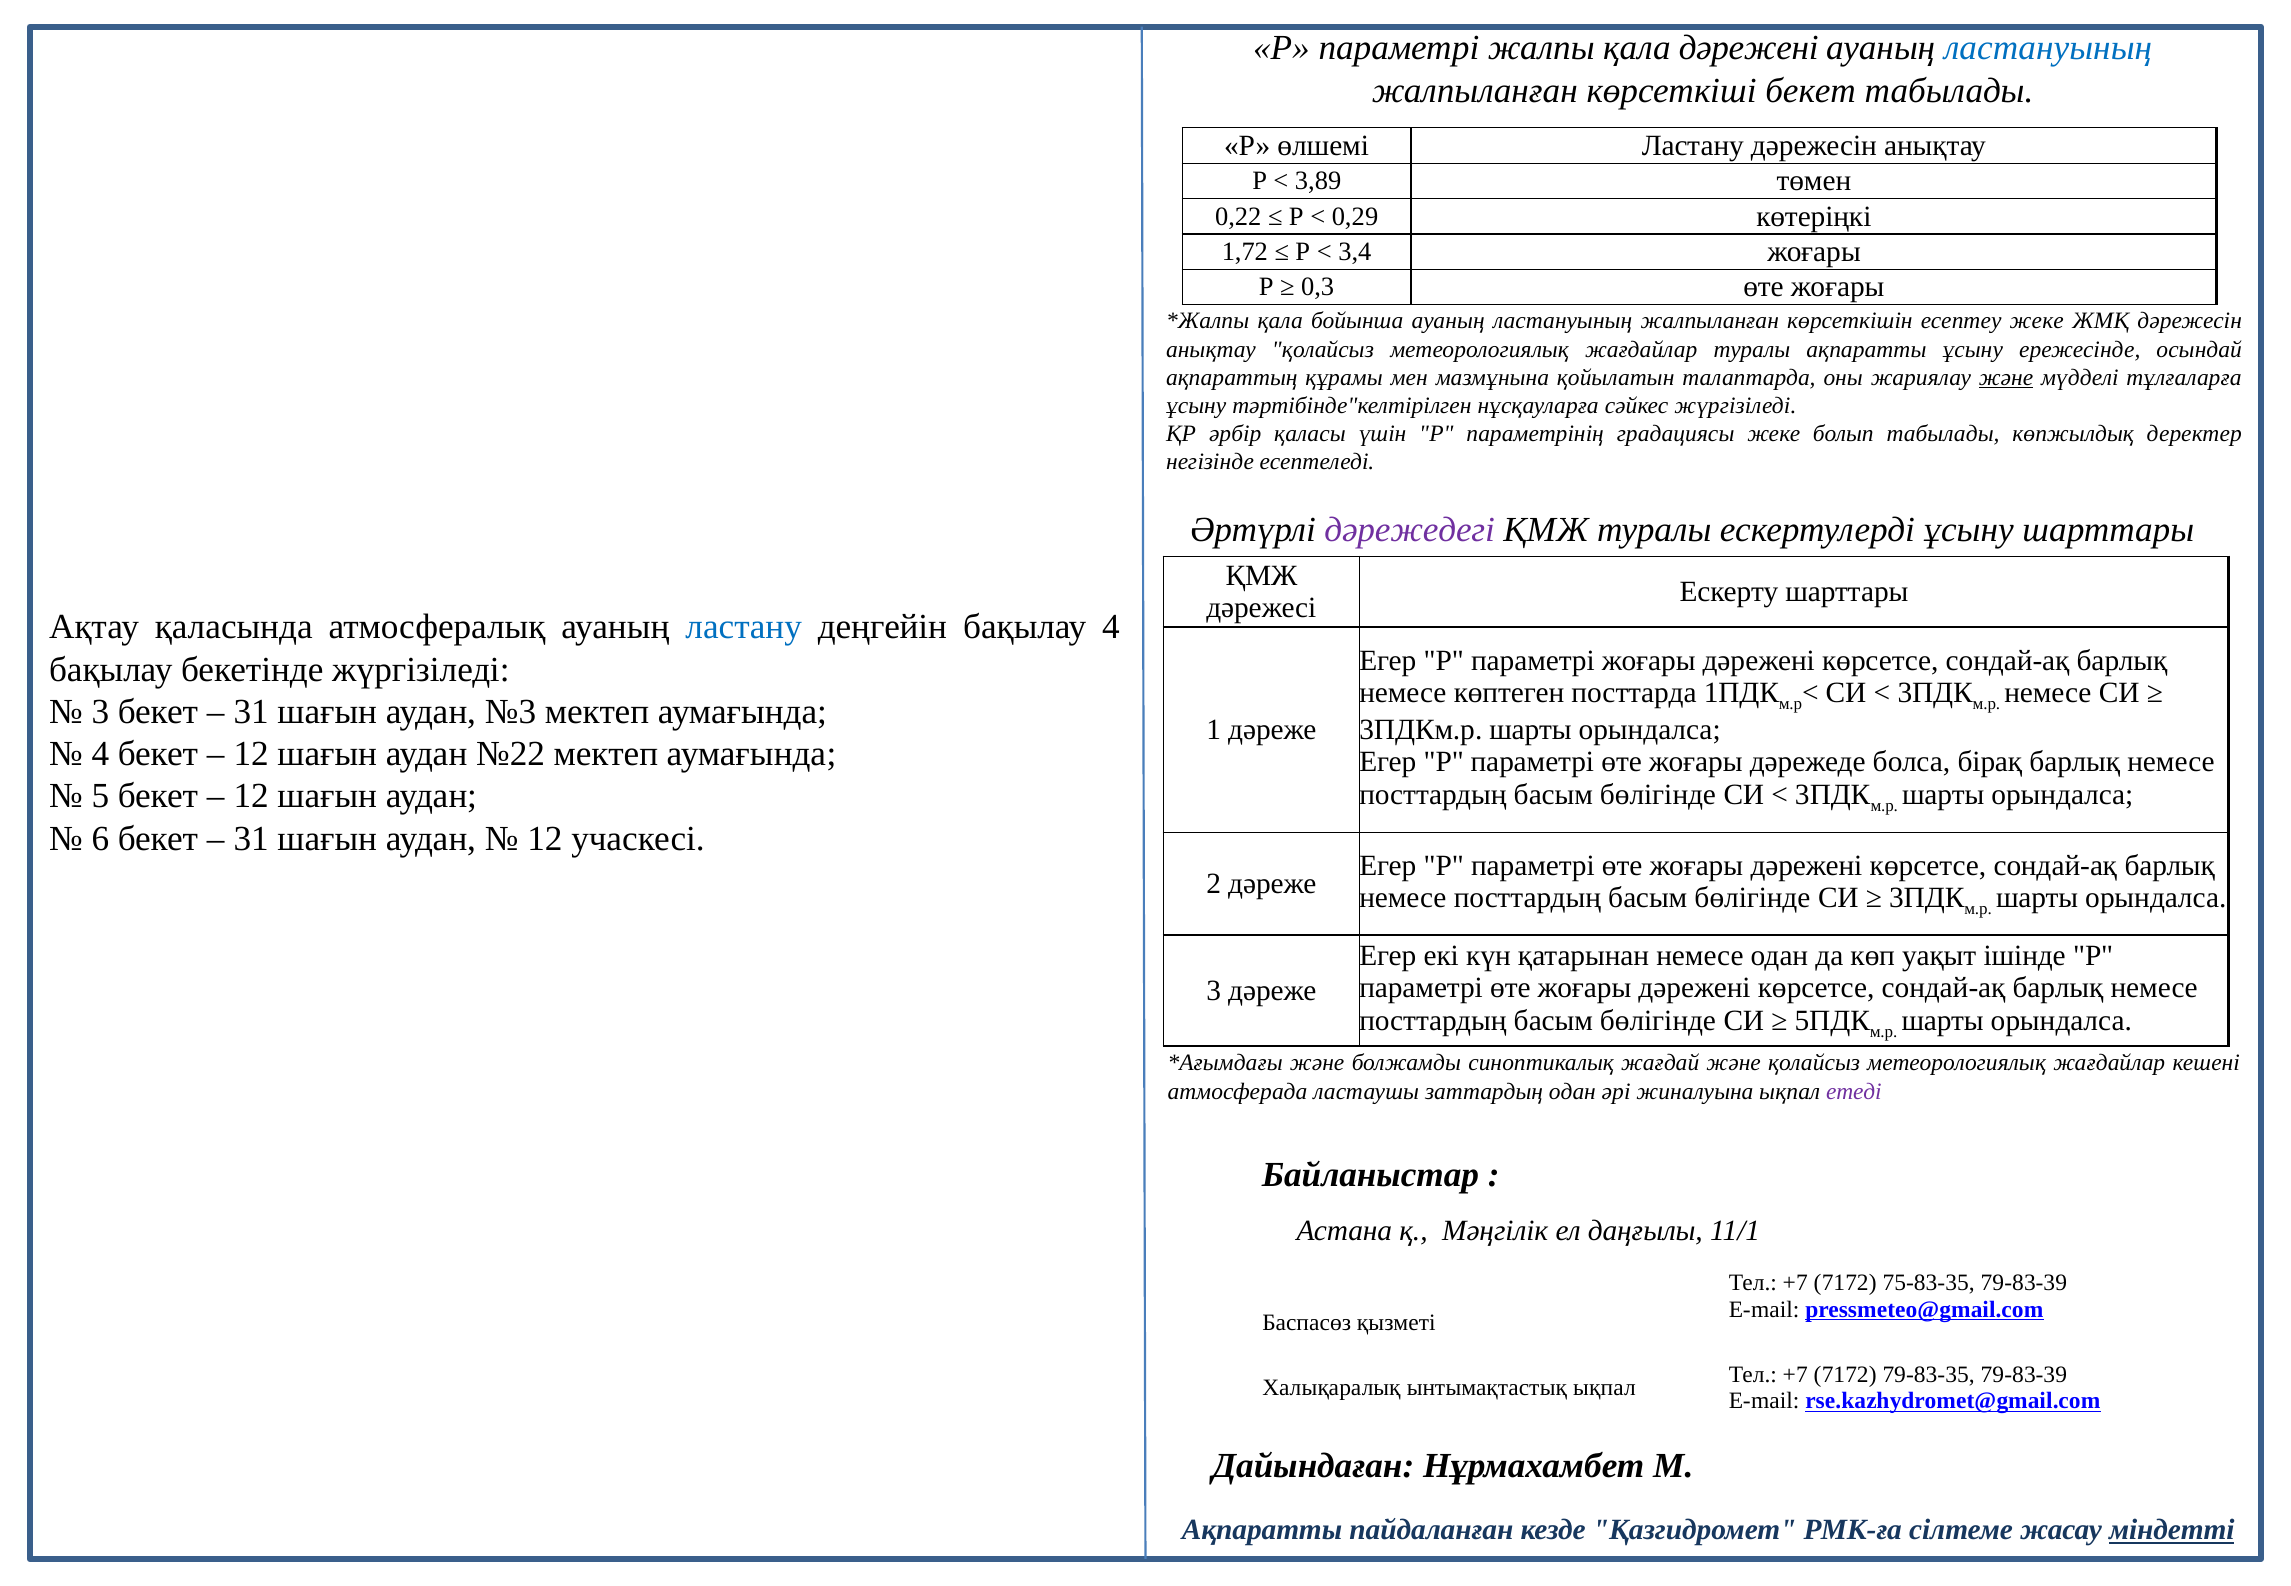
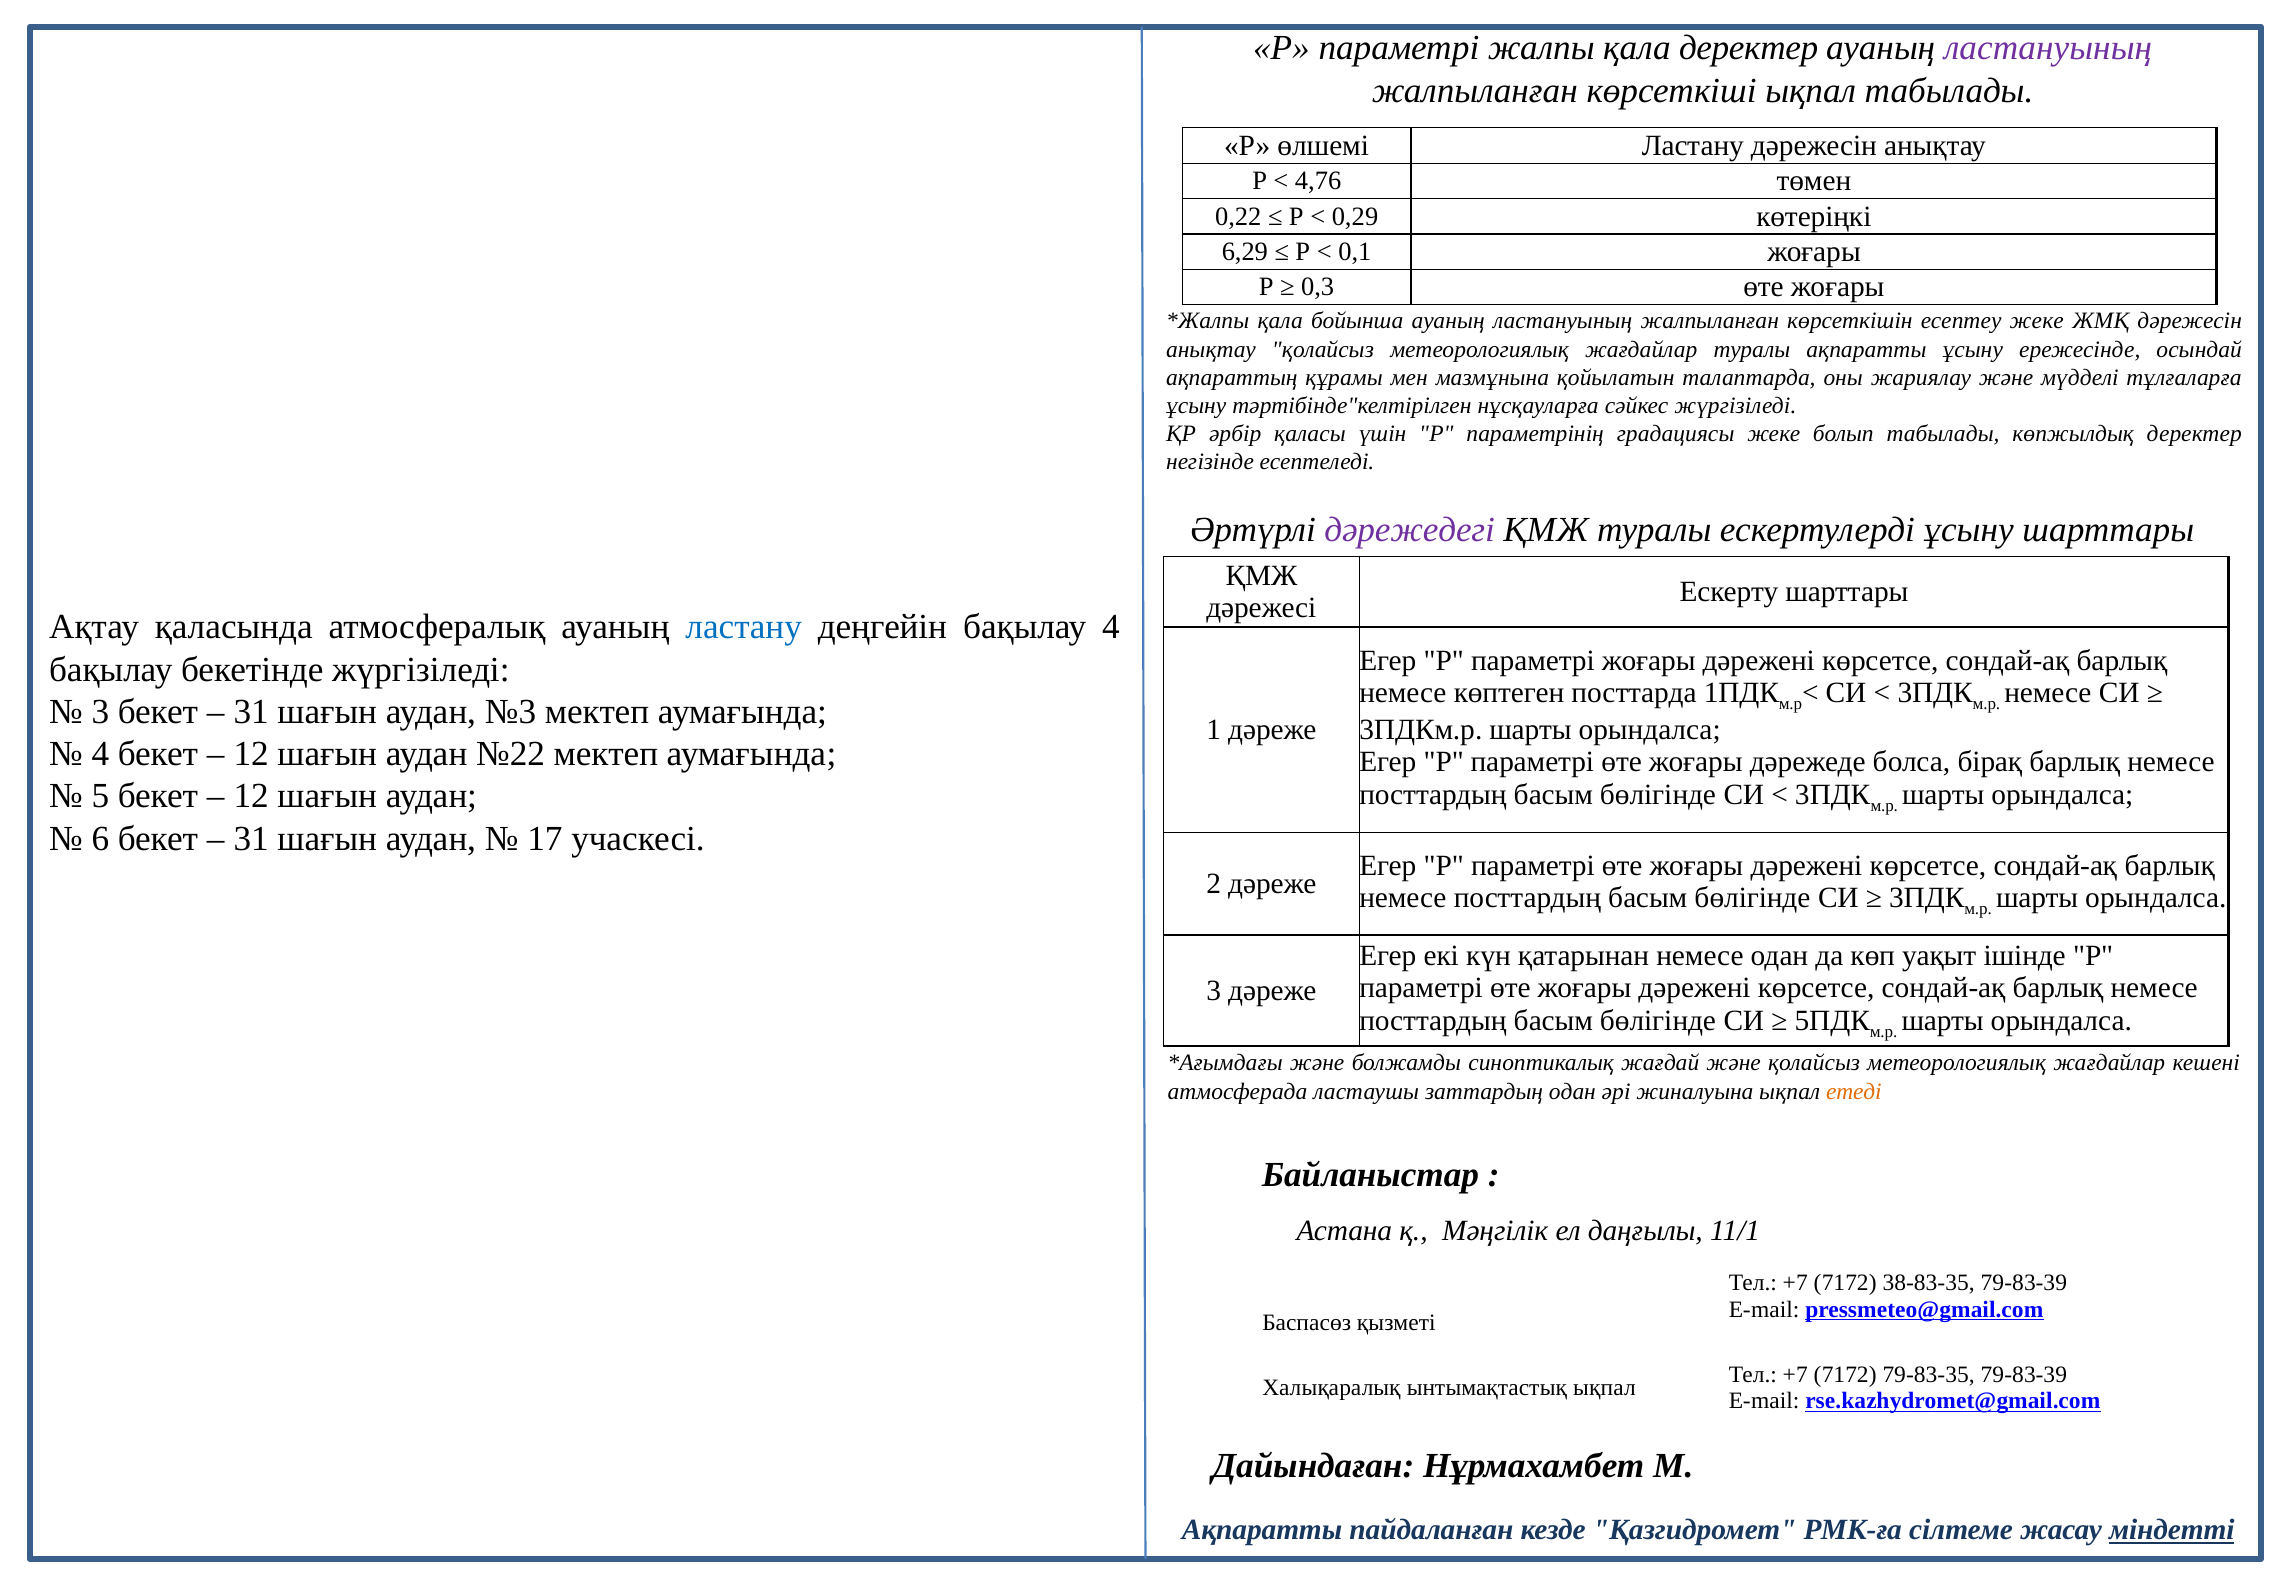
қала дәрежені: дәрежені -> деректер (1749, 48)
ластануының colour: blue -> purple (2048, 48)
көрсеткіші бекет: бекет -> ықпал (1811, 91)
3,89: 3,89 -> 4,76 (1318, 181)
1,72: 1,72 -> 6,29 (1245, 252)
3,4: 3,4 -> 0,1 (1355, 252)
және underline: present -> none (2006, 377)
12: 12 -> 17 (545, 839)
етеді colour: purple -> orange (1854, 1091)
75-83-35: 75-83-35 -> 38-83-35 (1929, 1283)
